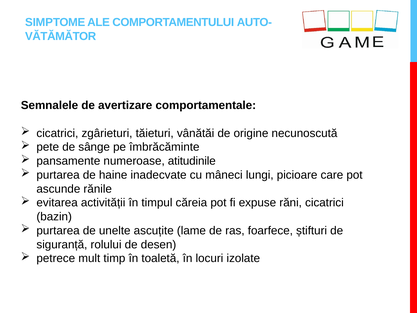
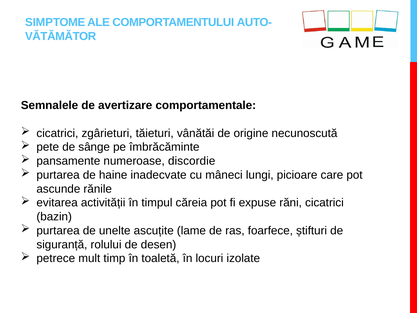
atitudinile: atitudinile -> discordie (192, 161)
